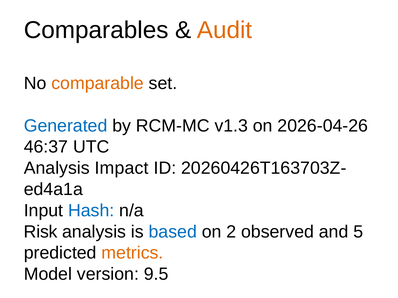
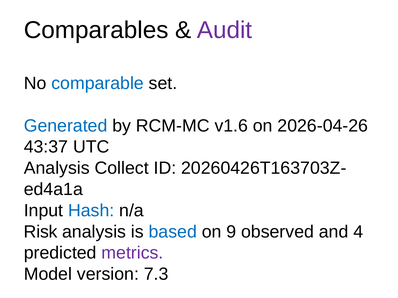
Audit colour: orange -> purple (225, 30)
comparable colour: orange -> blue (98, 83)
v1.3: v1.3 -> v1.6 (231, 126)
46:37: 46:37 -> 43:37 (46, 147)
Impact: Impact -> Collect (122, 168)
2: 2 -> 9 (231, 232)
5: 5 -> 4 (358, 232)
metrics colour: orange -> purple (132, 253)
9.5: 9.5 -> 7.3 (156, 275)
